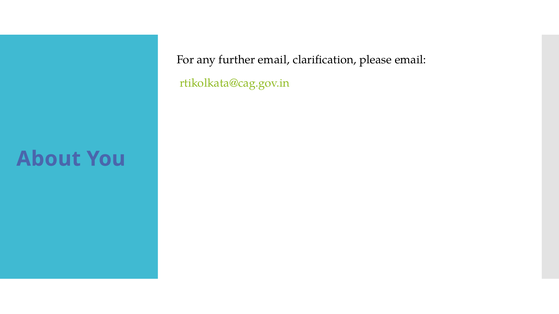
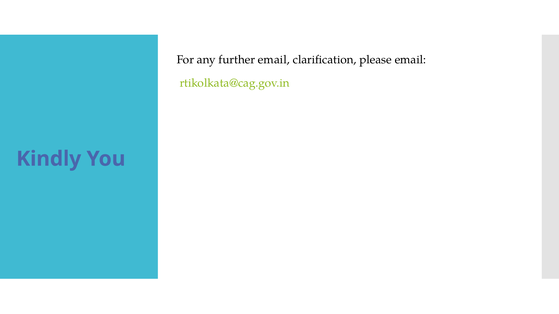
About: About -> Kindly (49, 159)
